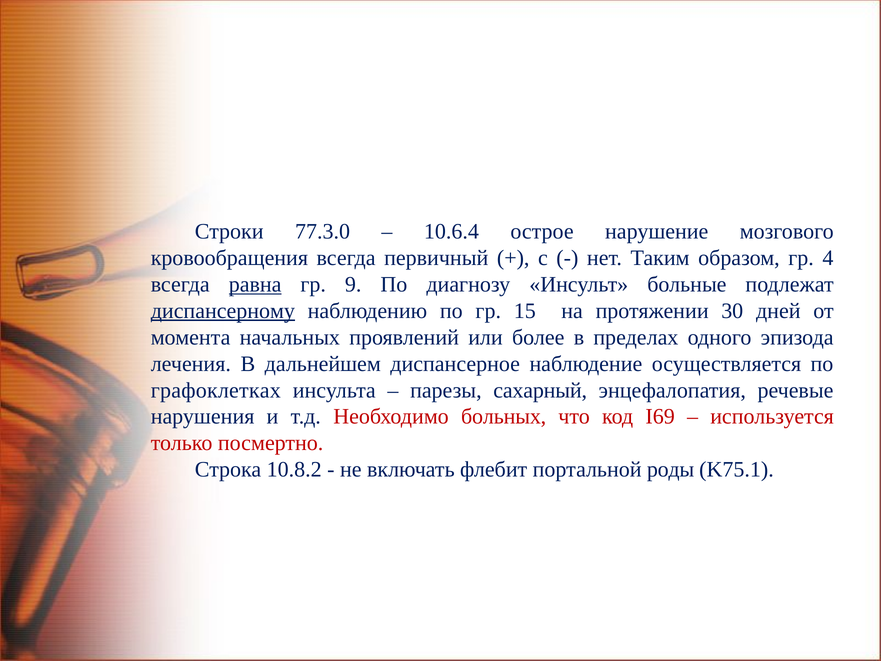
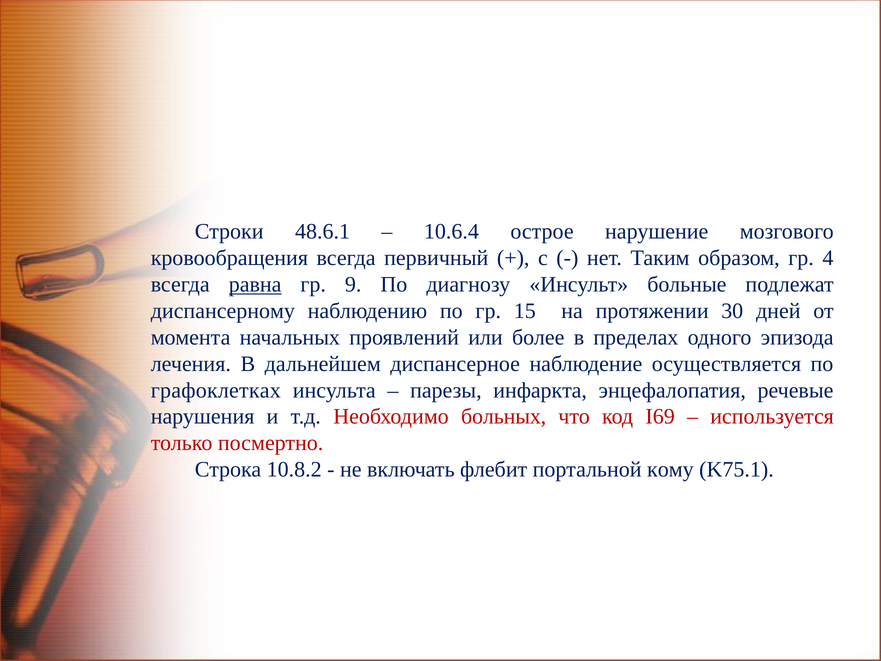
77.3.0: 77.3.0 -> 48.6.1 (323, 232)
диспансерному underline: present -> none (223, 311)
сахарный: сахарный -> инфаркта (540, 390)
роды: роды -> кому (670, 469)
